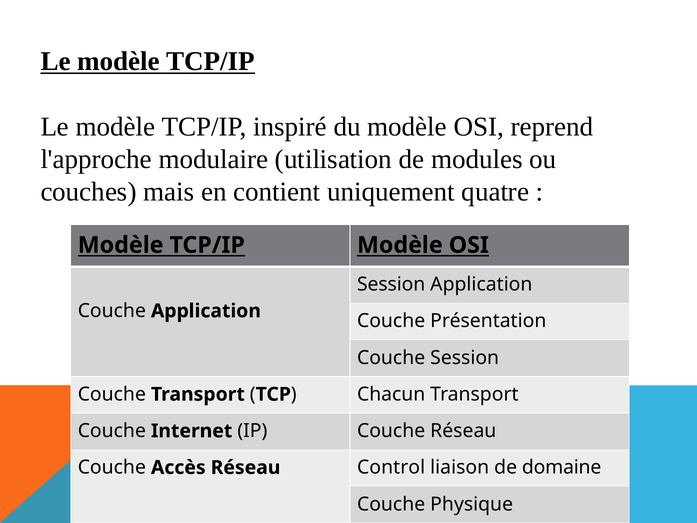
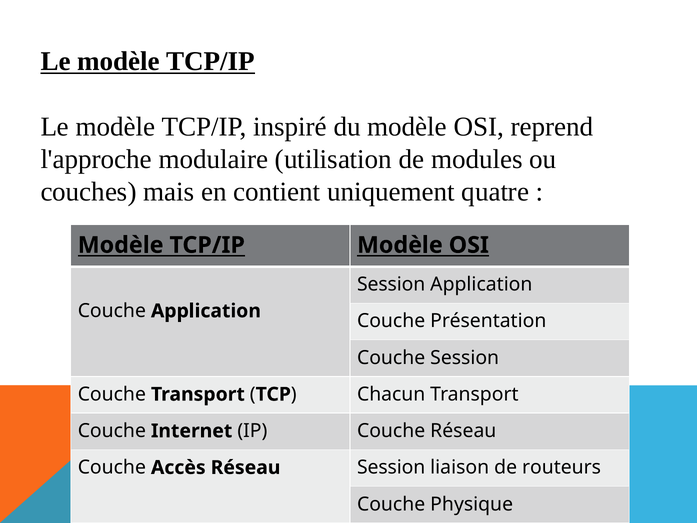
Réseau Control: Control -> Session (391, 467)
domaine: domaine -> routeurs (562, 467)
